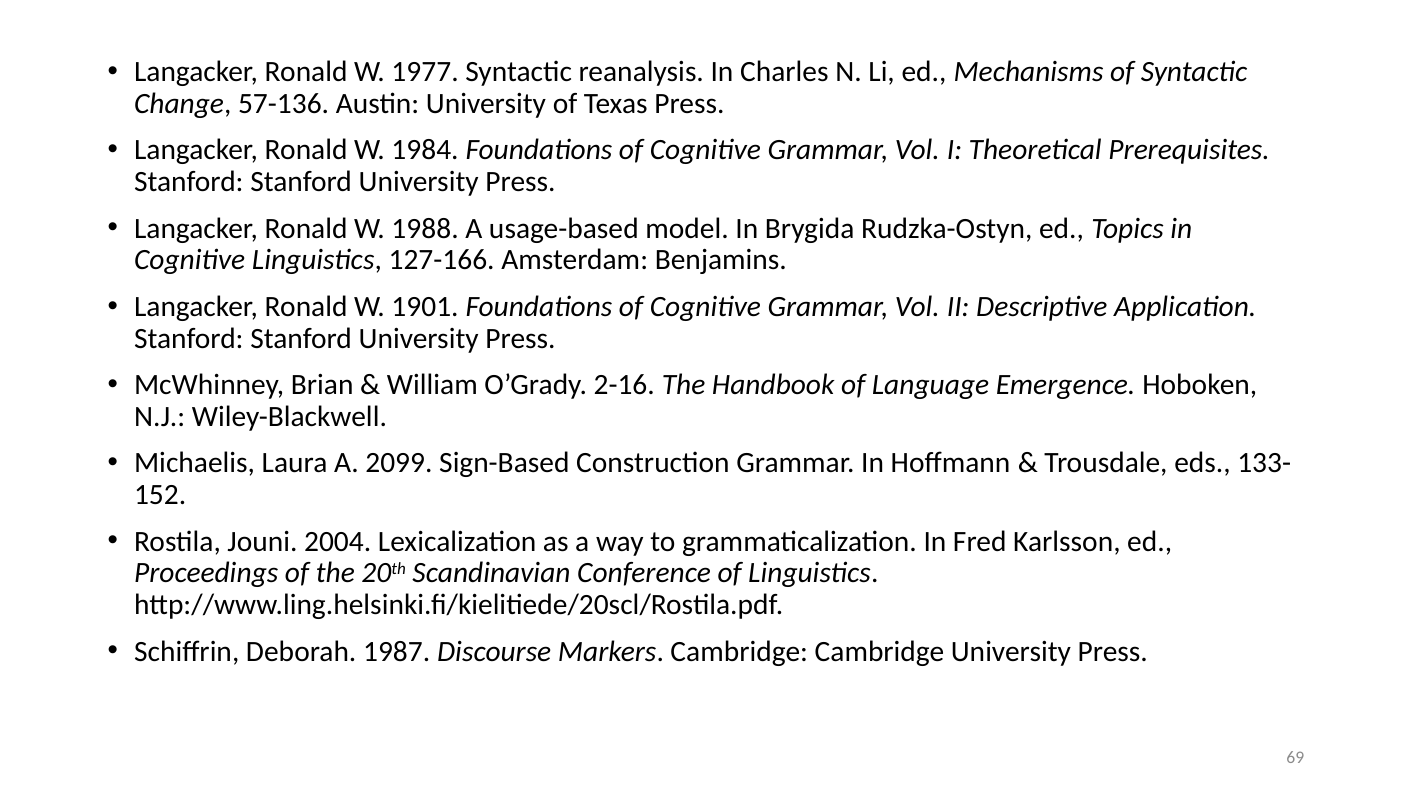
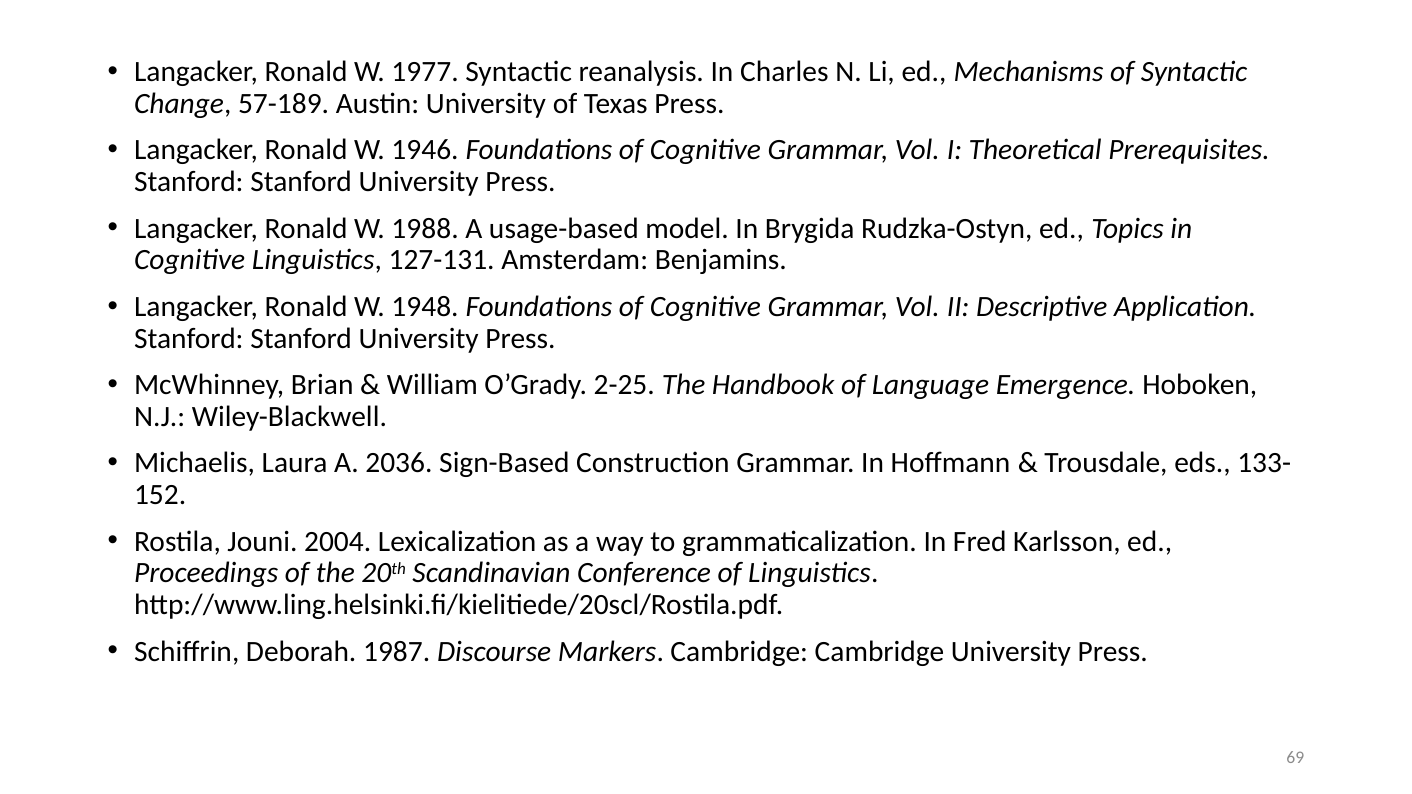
57-136: 57-136 -> 57-189 (284, 104)
1984: 1984 -> 1946 (425, 150)
127-166: 127-166 -> 127-131 (442, 260)
1901: 1901 -> 1948 (425, 307)
2-16: 2-16 -> 2-25 (624, 385)
2099: 2099 -> 2036 (399, 463)
